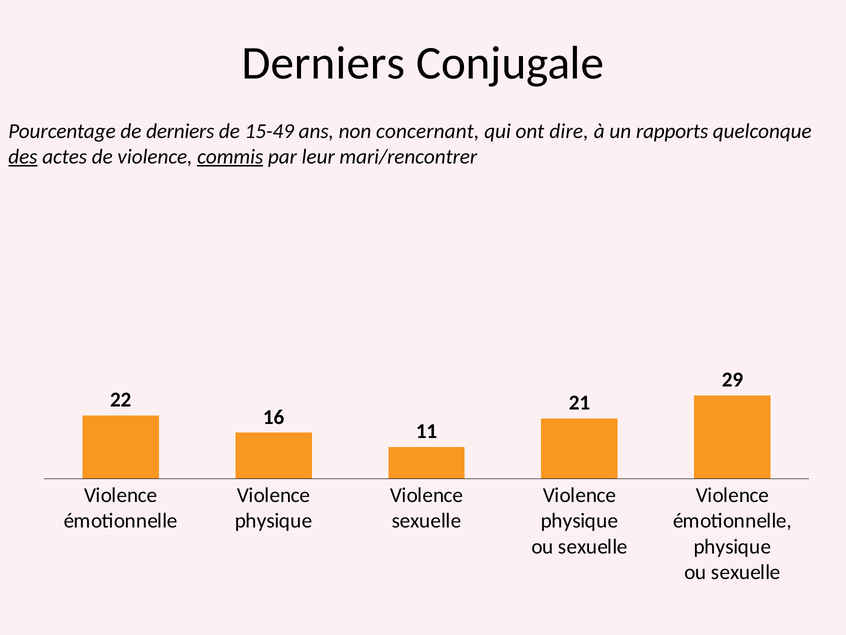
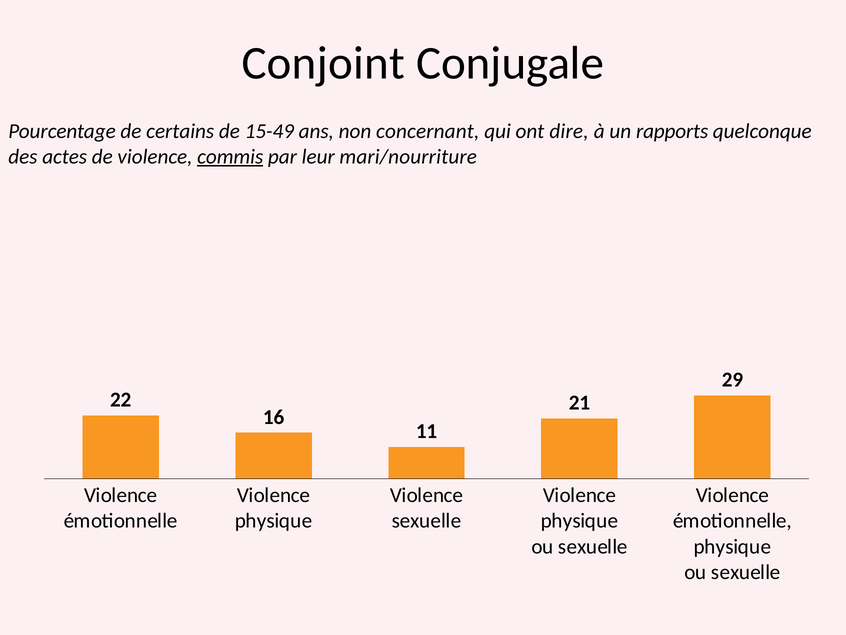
Derniers: Derniers -> Conjoint (323, 63)
de derniers: derniers -> certains (180, 131)
des underline: present -> none (23, 156)
mari/rencontrer: mari/rencontrer -> mari/nourriture (408, 156)
